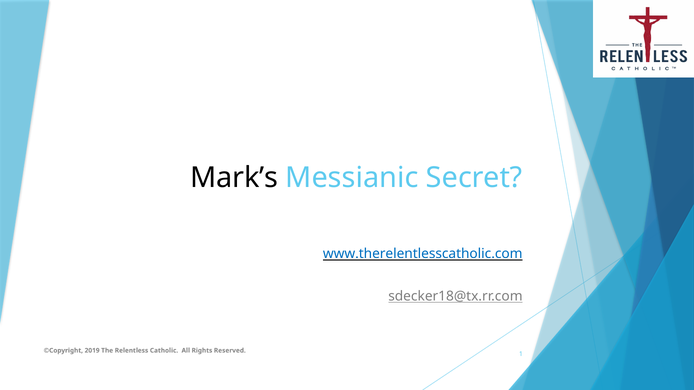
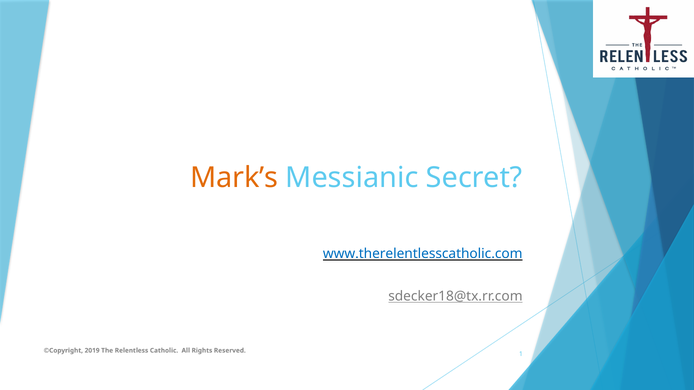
Mark’s colour: black -> orange (234, 178)
